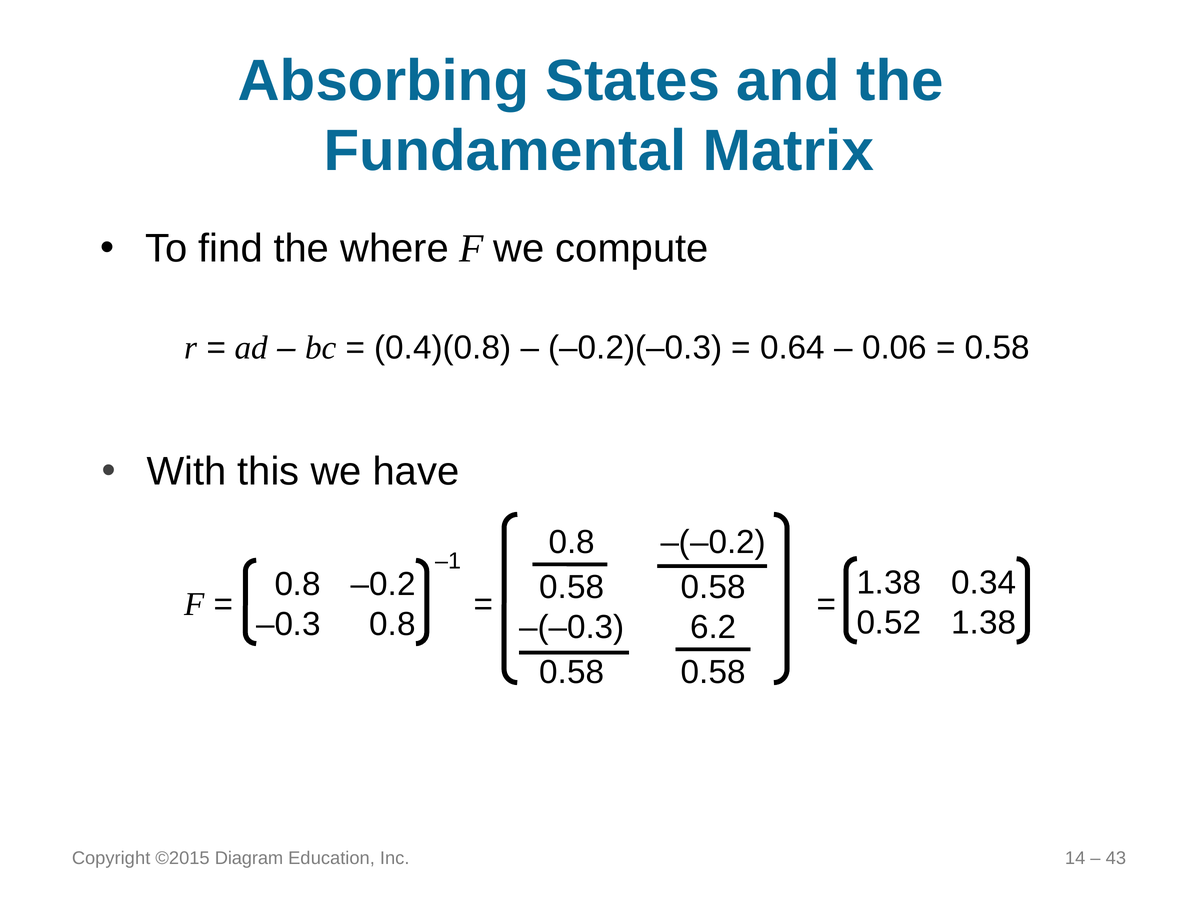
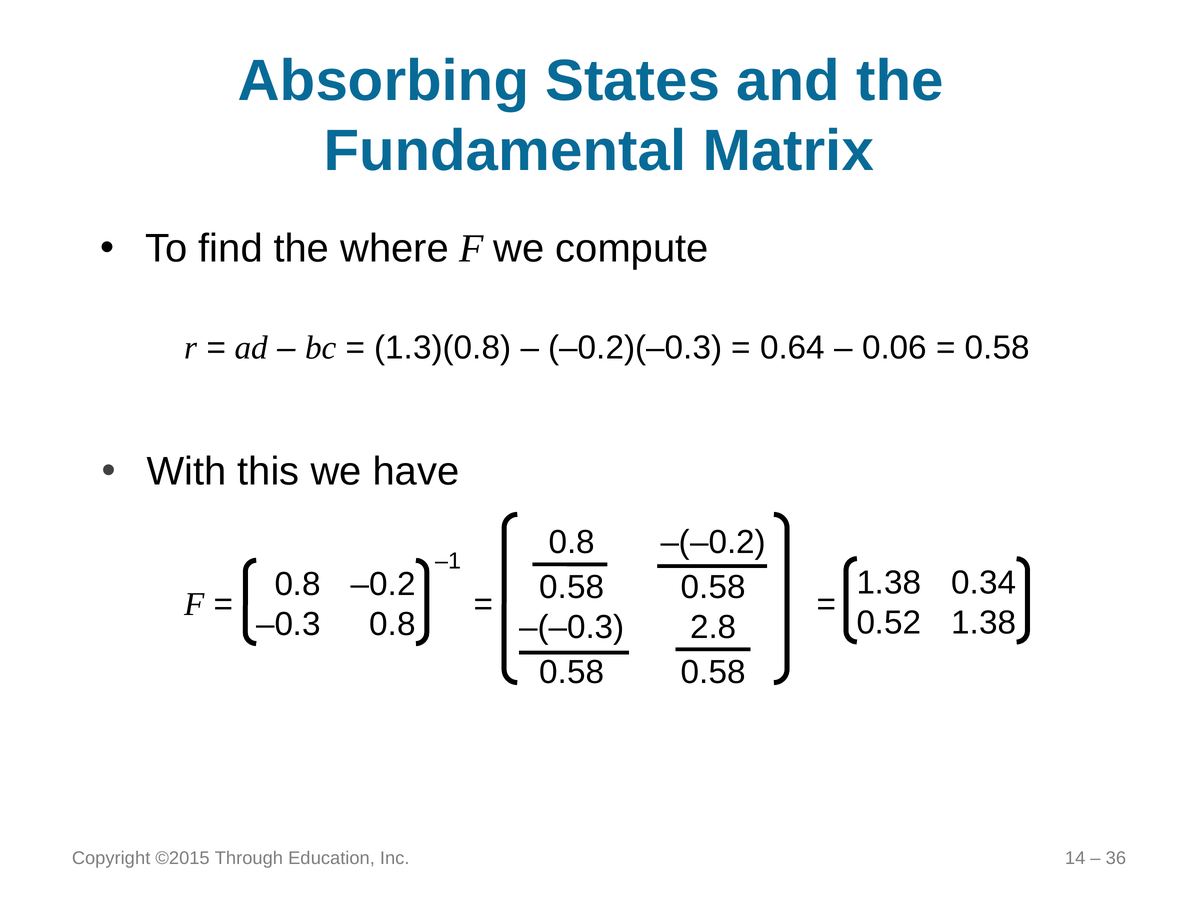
0.4)(0.8: 0.4)(0.8 -> 1.3)(0.8 (443, 348)
6.2: 6.2 -> 2.8 (713, 627)
Diagram: Diagram -> Through (249, 858)
43: 43 -> 36 (1116, 858)
